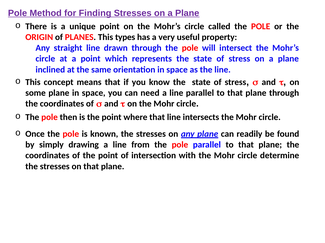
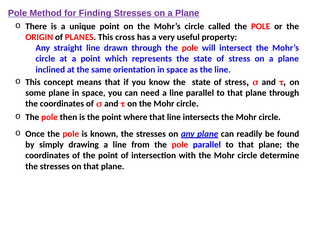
types: types -> cross (125, 37)
